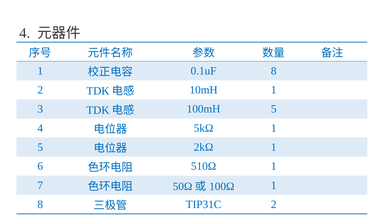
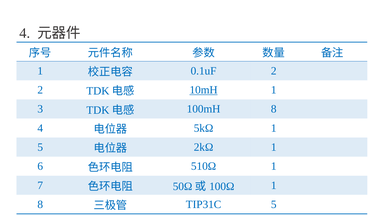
0.1uF 8: 8 -> 2 (274, 71)
10mH underline: none -> present (204, 90)
100mH 5: 5 -> 8 (274, 109)
TIP31C 2: 2 -> 5 (274, 205)
